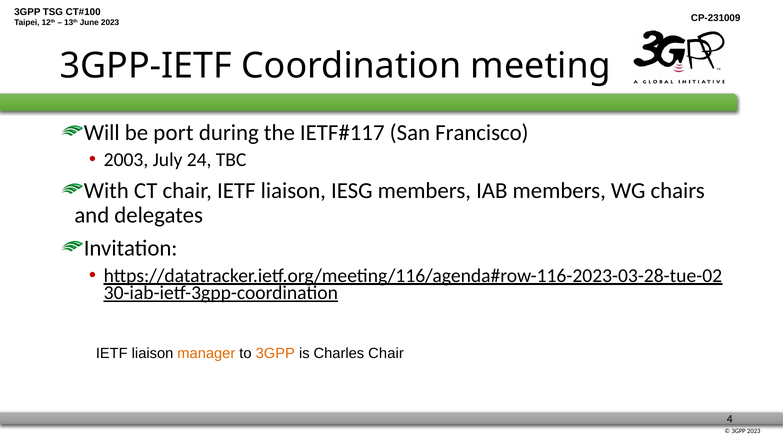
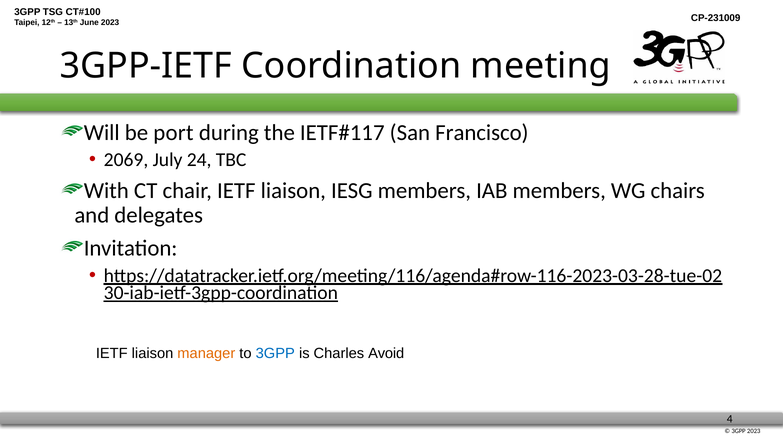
2003: 2003 -> 2069 (126, 159)
3GPP colour: orange -> blue (275, 353)
Charles Chair: Chair -> Avoid (386, 353)
